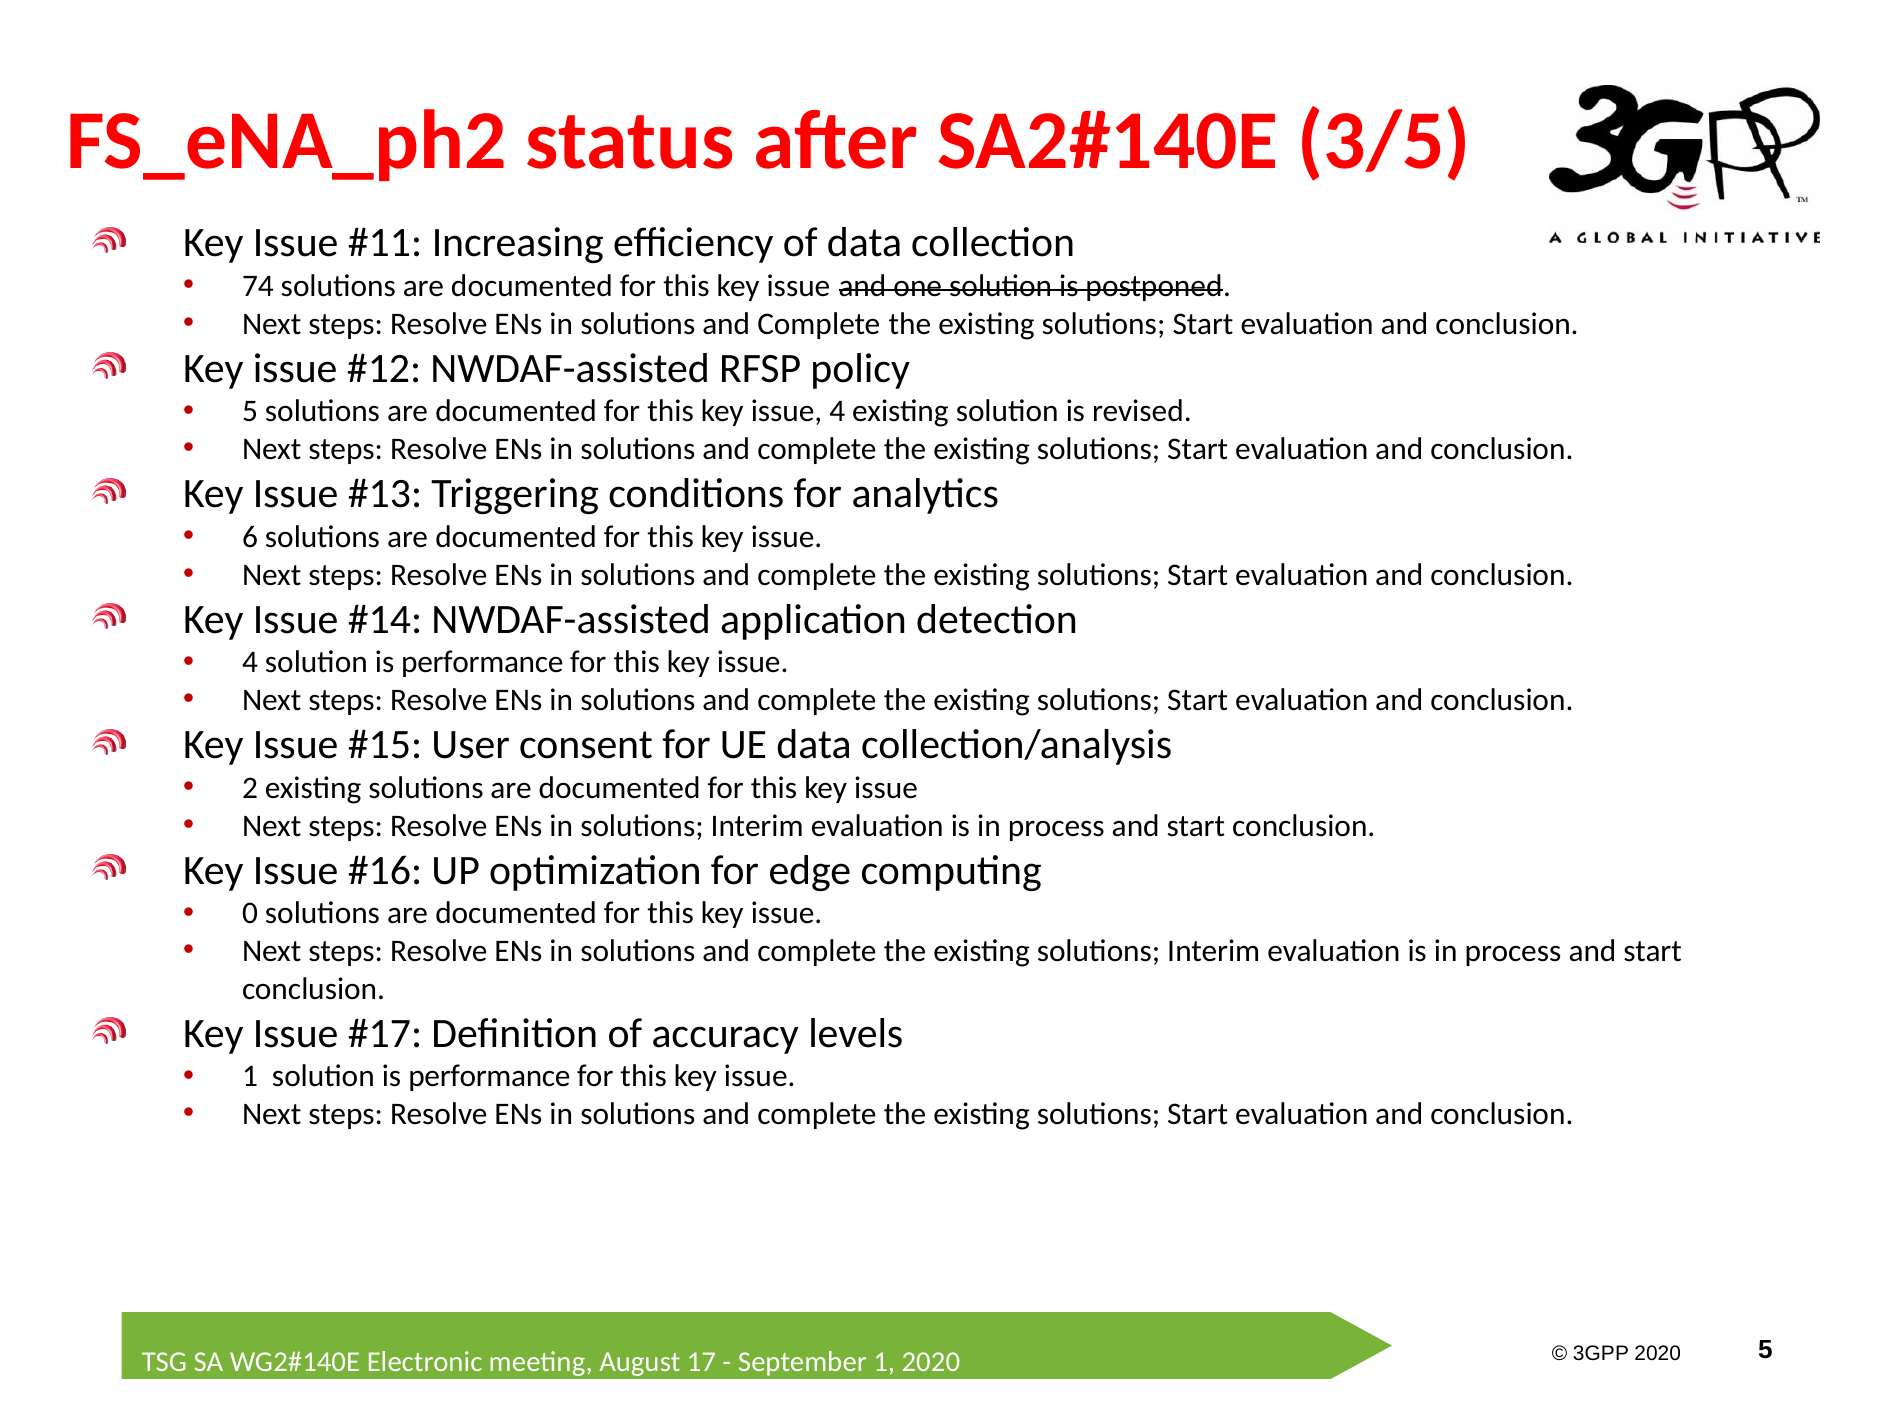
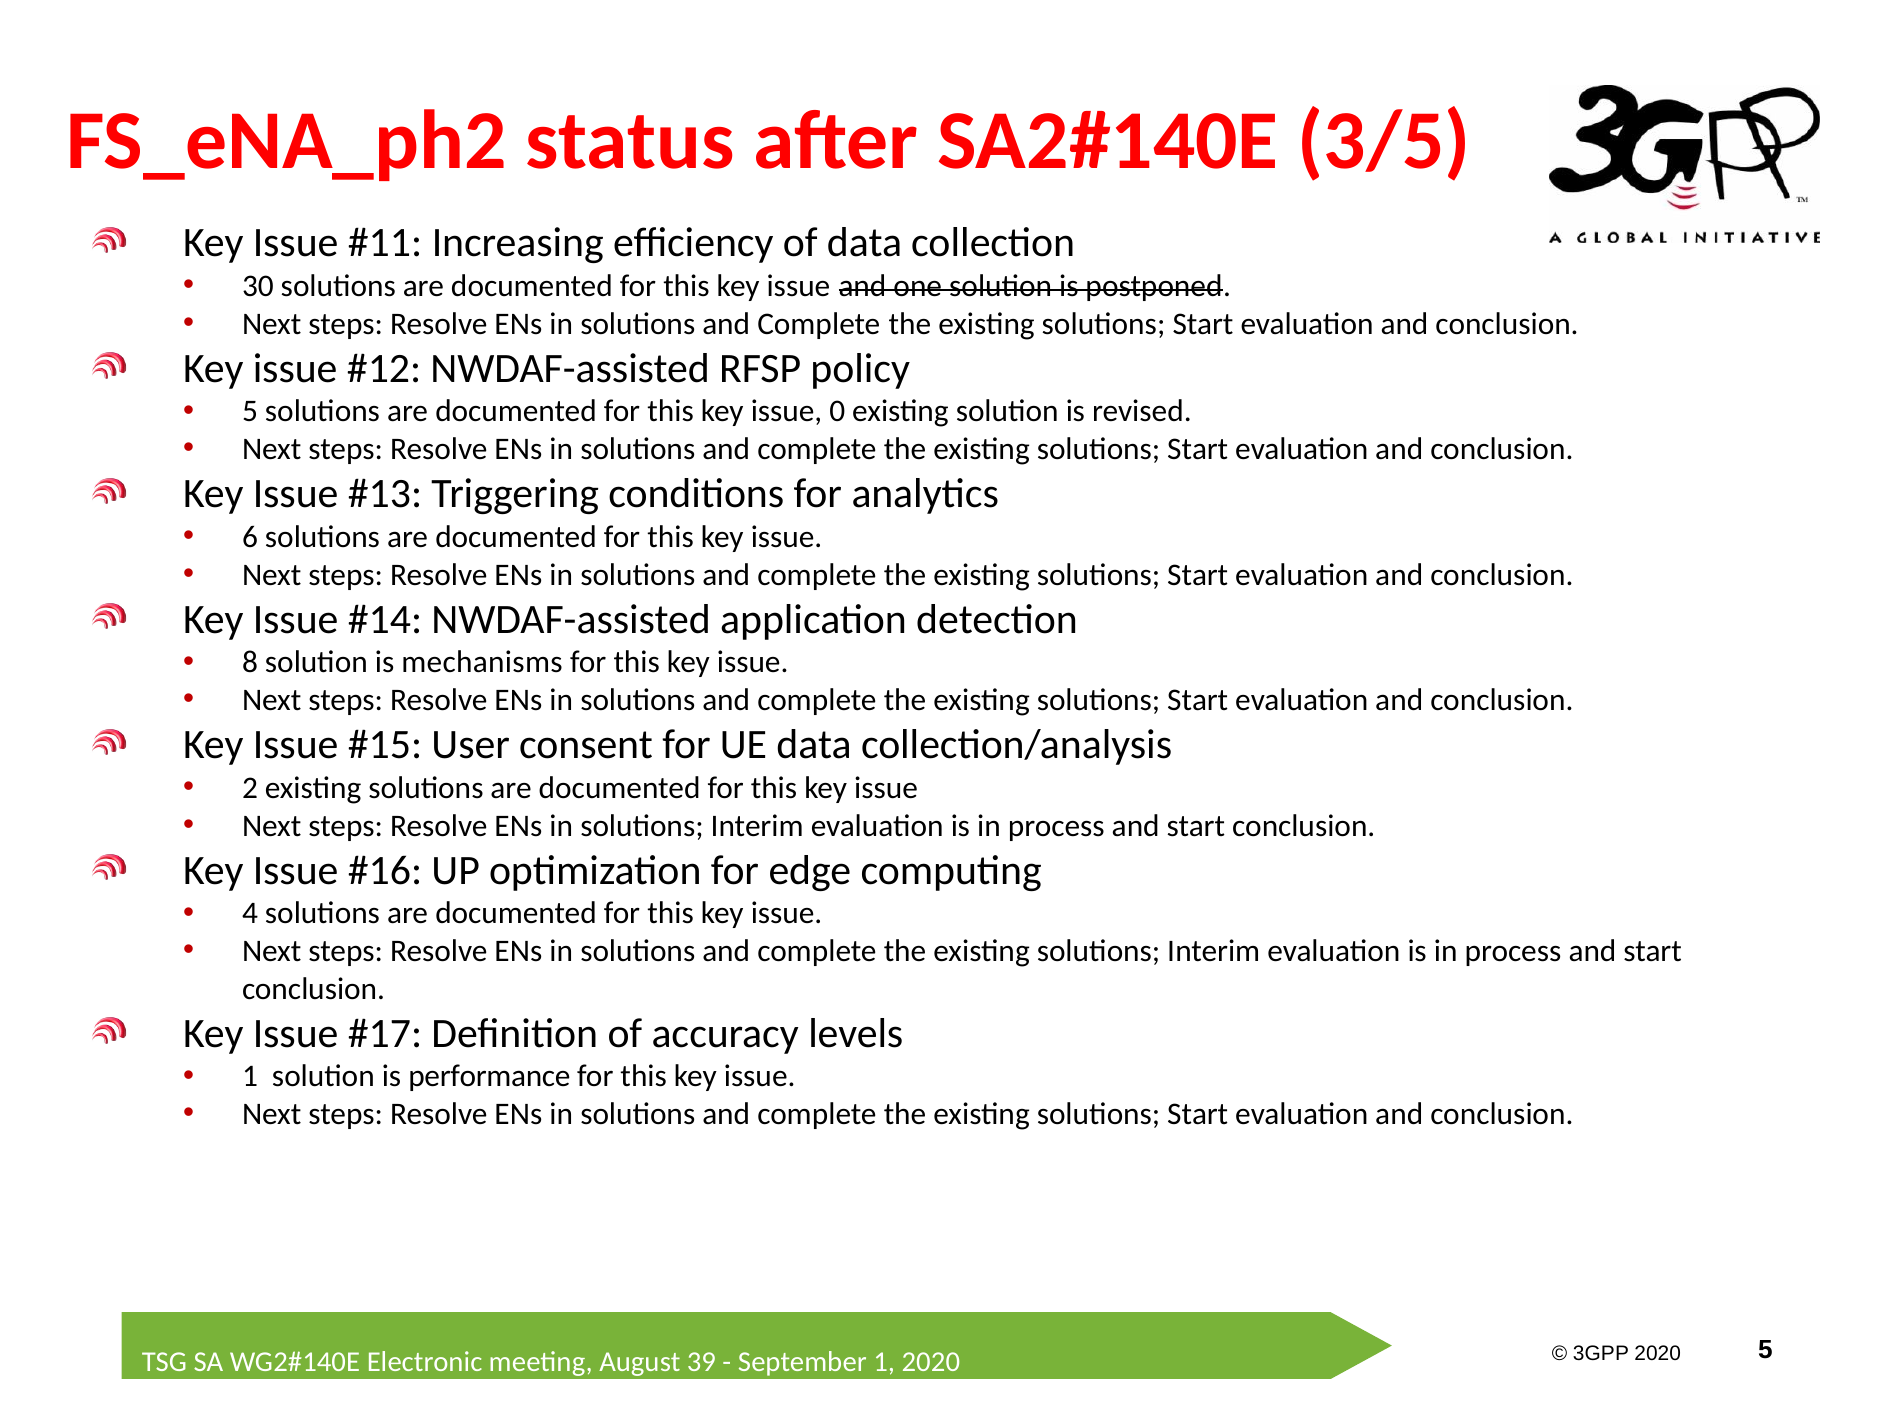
74: 74 -> 30 (258, 286)
issue 4: 4 -> 0 (837, 412)
4: 4 -> 8 (250, 663)
performance: performance -> mechanisms (482, 663)
0: 0 -> 4 (250, 914)
17: 17 -> 39 (701, 1362)
